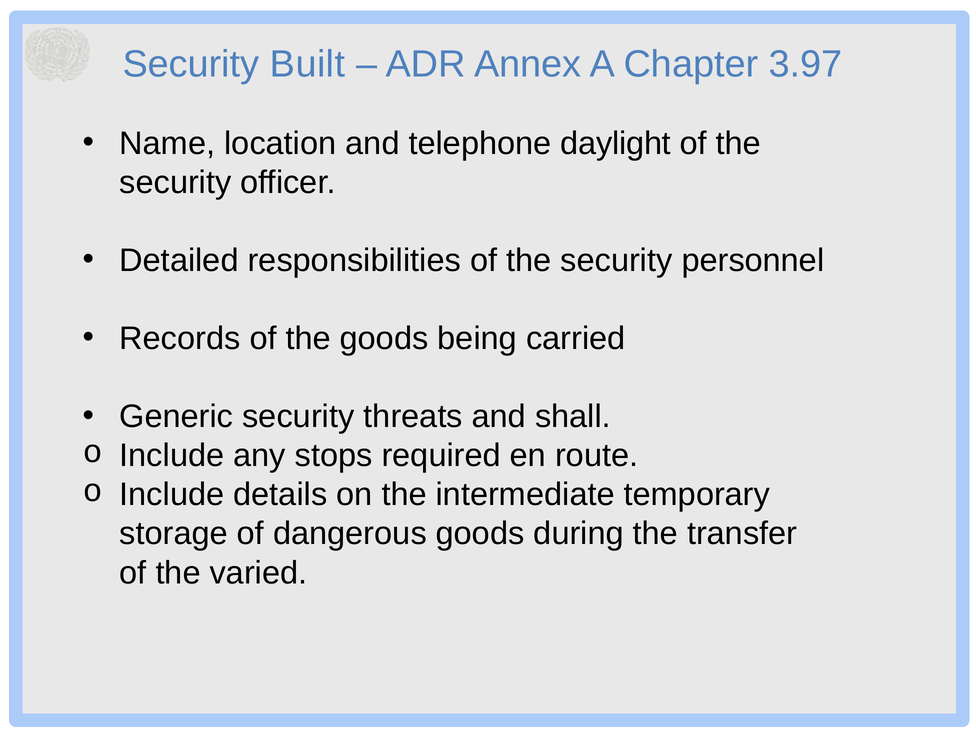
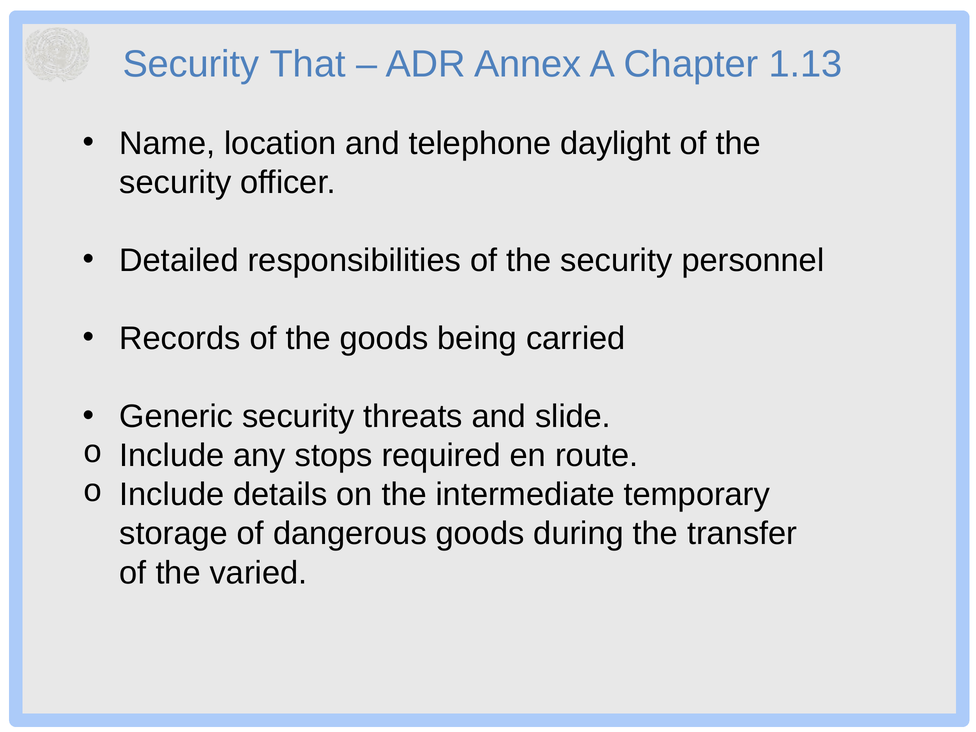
Built: Built -> That (308, 64)
3.97: 3.97 -> 1.13 (806, 64)
shall: shall -> slide (573, 417)
